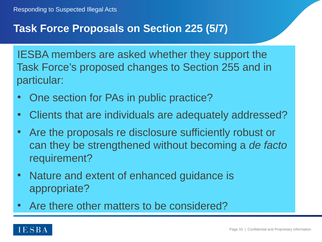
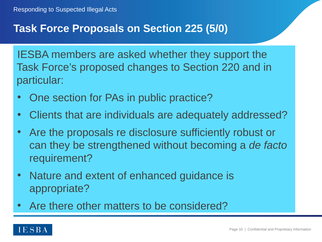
5/7: 5/7 -> 5/0 (217, 29)
255: 255 -> 220 (231, 67)
